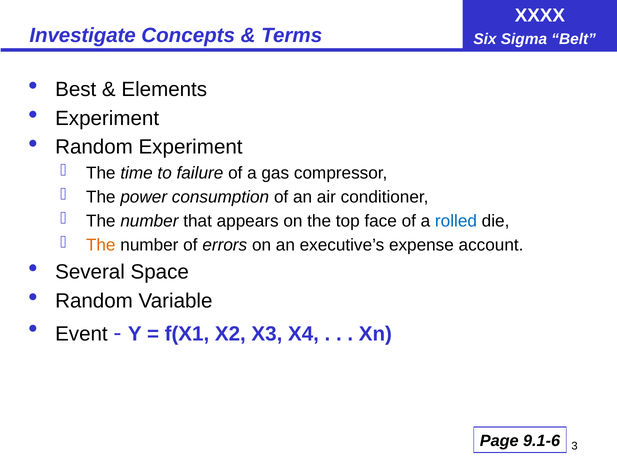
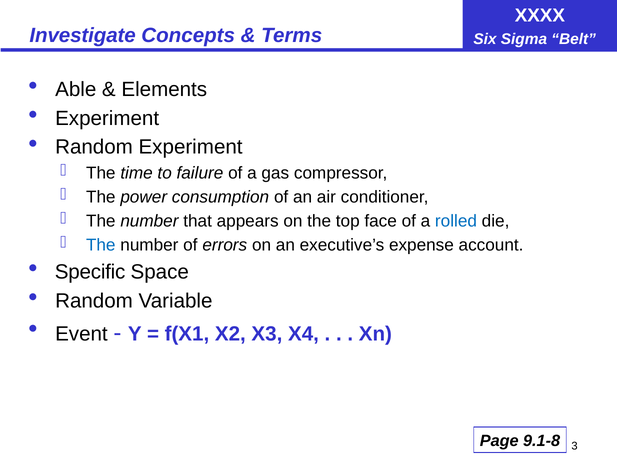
Best: Best -> Able (76, 90)
The colour: orange -> blue (101, 245)
Several: Several -> Specific (90, 272)
9.1-6: 9.1-6 -> 9.1-8 (542, 441)
